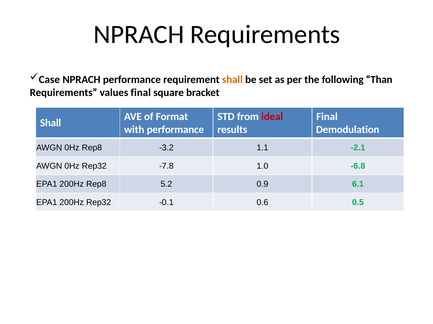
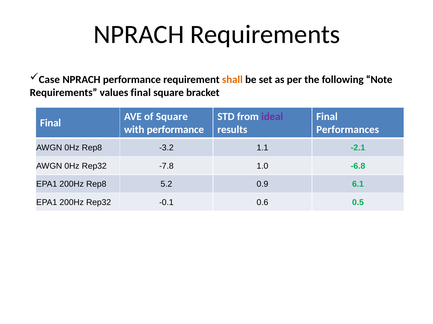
Than: Than -> Note (379, 80)
of Format: Format -> Square (172, 117)
ideal colour: red -> purple (272, 117)
Shall: Shall -> Final (51, 123)
Demodulation: Demodulation -> Performances (348, 130)
